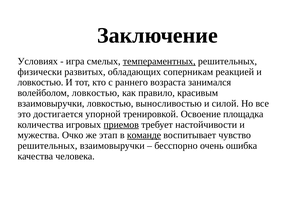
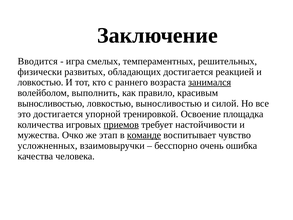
Условиях: Условиях -> Вводится (38, 61)
темпераментных underline: present -> none (159, 61)
обладающих соперникам: соперникам -> достигается (188, 72)
занимался underline: none -> present (210, 82)
волейболом ловкостью: ловкостью -> выполнить (96, 93)
взаимовыручки: взаимовыручки -> выносливостью (51, 103)
решительных: решительных -> усложненных (47, 146)
